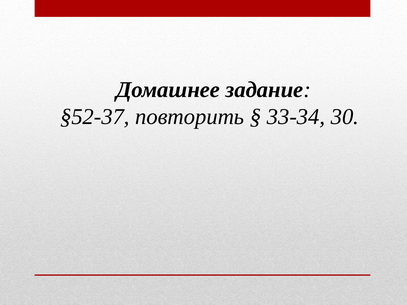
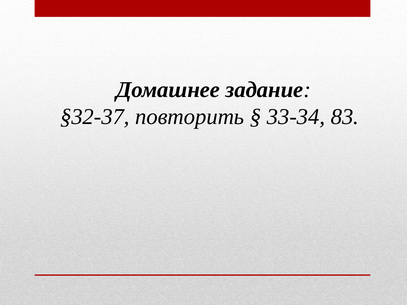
§52-37: §52-37 -> §32-37 (95, 117)
30: 30 -> 83 (345, 117)
